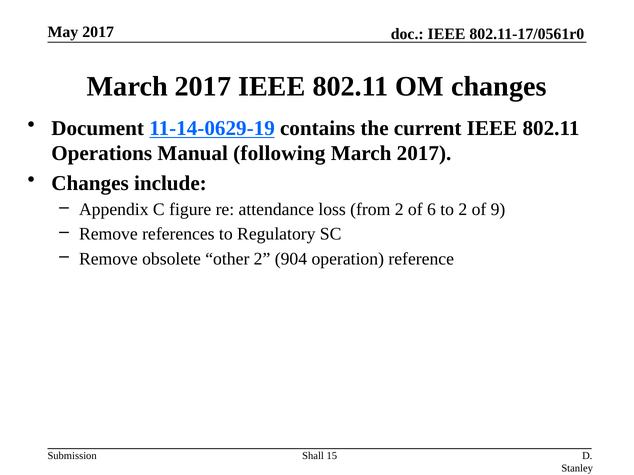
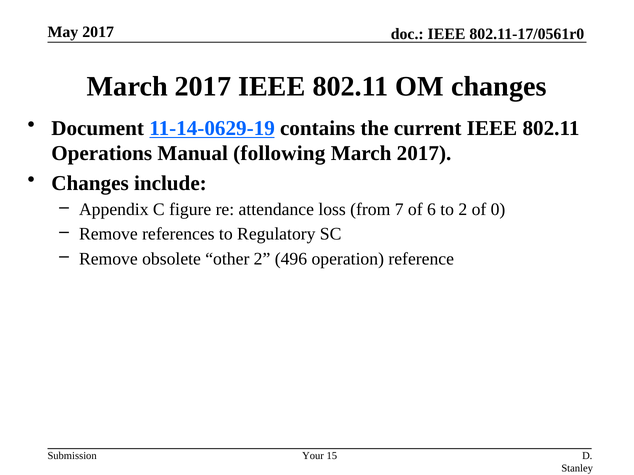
from 2: 2 -> 7 (399, 210)
9: 9 -> 0 (498, 210)
904: 904 -> 496 (291, 259)
Shall: Shall -> Your (313, 456)
